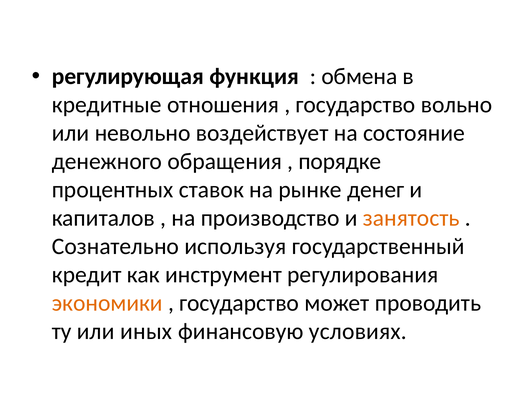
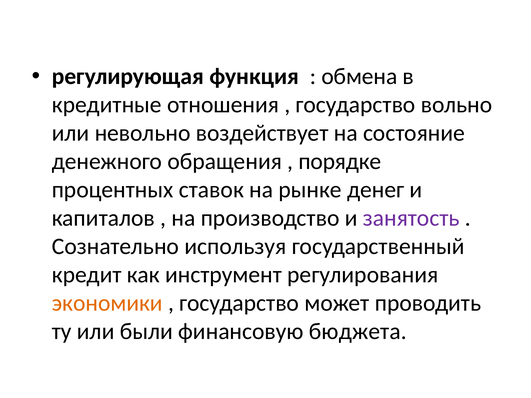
занятость colour: orange -> purple (411, 218)
иных: иных -> были (146, 331)
условиях: условиях -> бюджета (358, 331)
